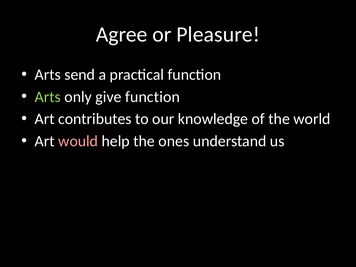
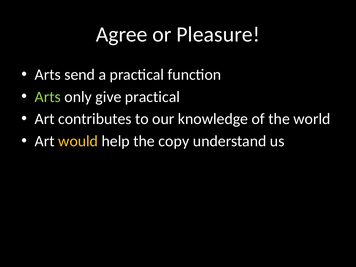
give function: function -> practical (153, 97)
would colour: pink -> yellow (78, 141)
ones: ones -> copy (174, 141)
